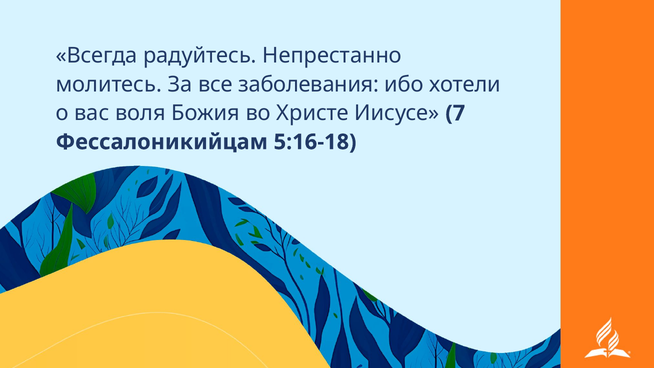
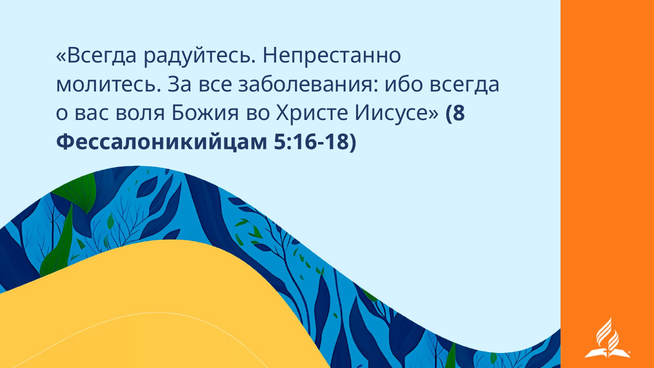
ибо хотели: хотели -> всегда (465, 84)
7: 7 -> 8 (455, 113)
